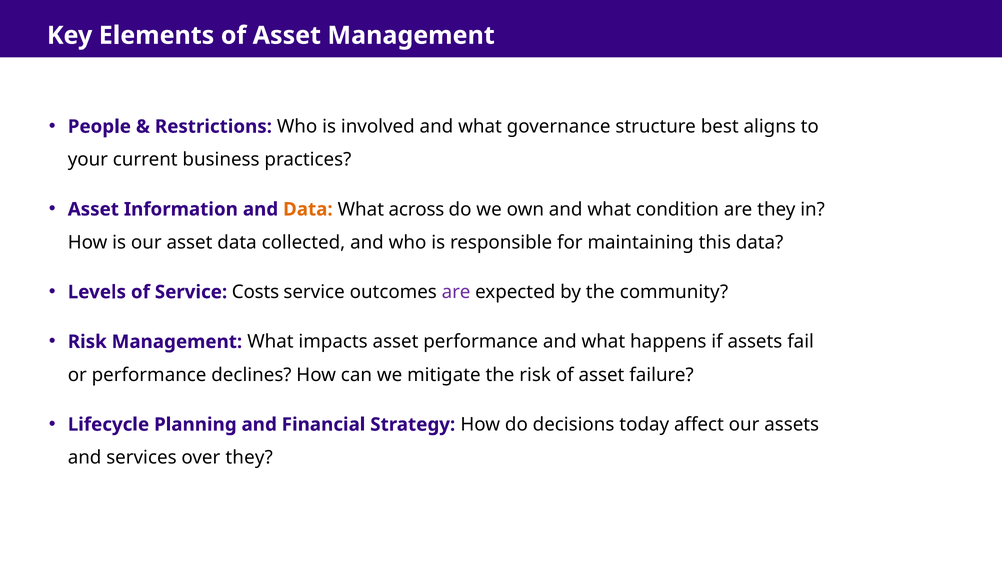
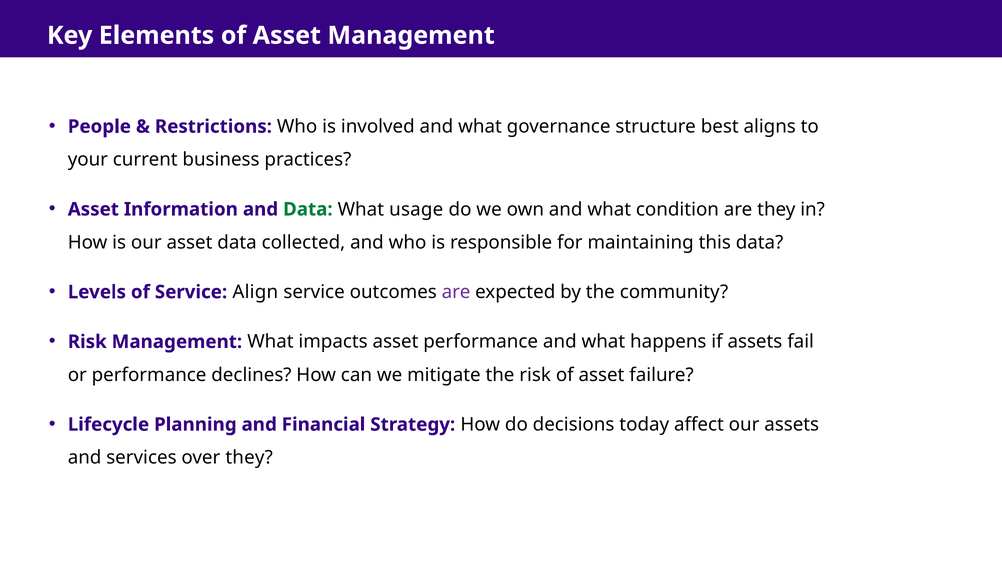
Data colour: orange -> green (308, 209)
across: across -> usage (416, 209)
Costs: Costs -> Align (255, 292)
